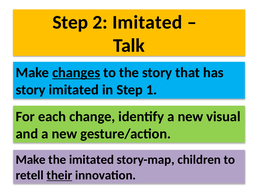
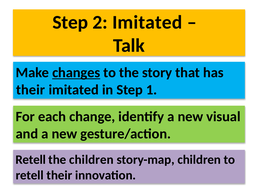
story: story -> their (31, 90)
Make: Make -> Retell (31, 160)
the imitated: imitated -> children (91, 160)
their underline: present -> none (59, 176)
